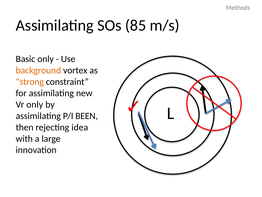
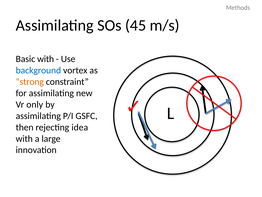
85: 85 -> 45 (136, 25)
Basic only: only -> with (46, 59)
background colour: orange -> blue (38, 70)
BEEN: BEEN -> GSFC (87, 116)
